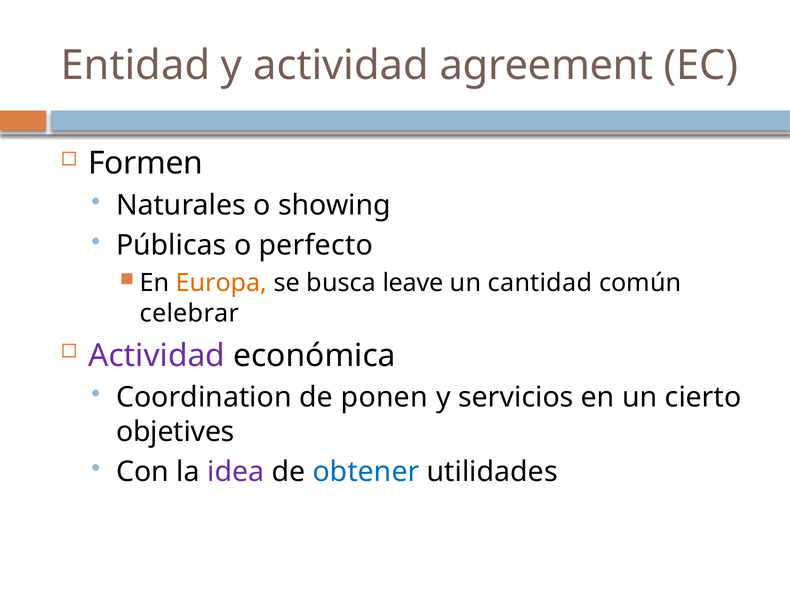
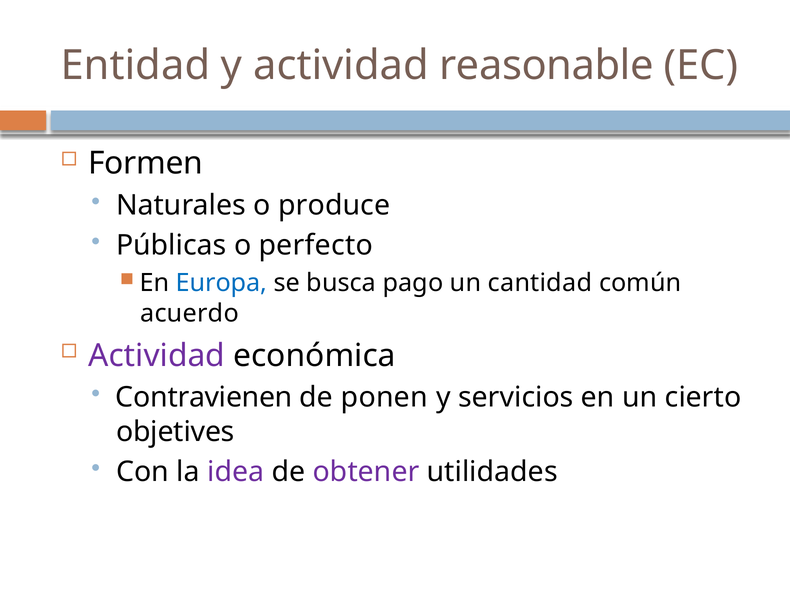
agreement: agreement -> reasonable (546, 65)
showing: showing -> produce (334, 205)
Europa colour: orange -> blue (222, 283)
leave: leave -> pago (413, 283)
celebrar: celebrar -> acuerdo (190, 313)
Coordination: Coordination -> Contravienen (204, 398)
obtener colour: blue -> purple (366, 472)
